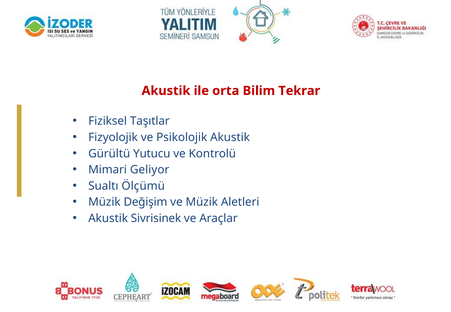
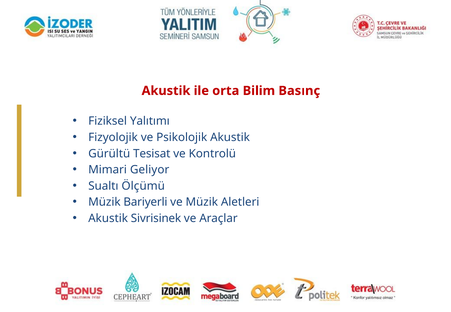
Tekrar: Tekrar -> Basınç (299, 91)
Taşıtlar: Taşıtlar -> Yalıtımı (150, 121)
Yutucu: Yutucu -> Tesisat (152, 154)
Değişim: Değişim -> Bariyerli (145, 202)
